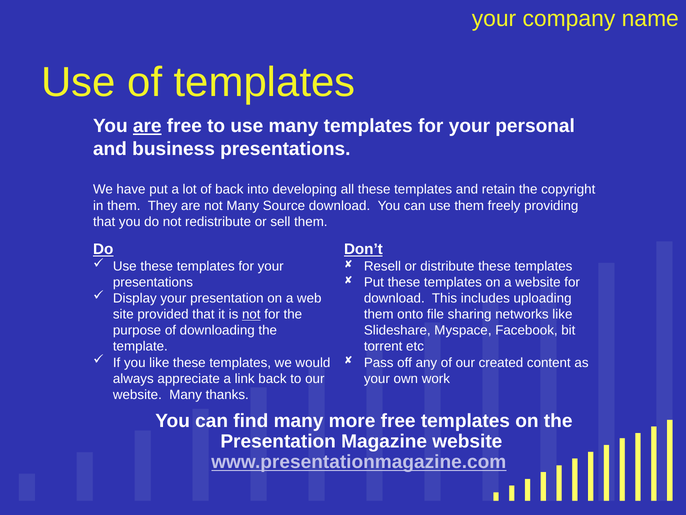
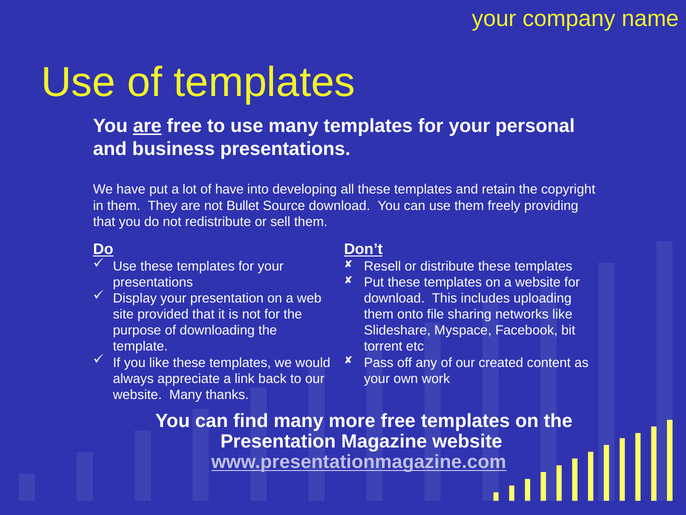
of back: back -> have (229, 189)
not Many: Many -> Bullet (243, 205)
not underline: present -> none (251, 314)
